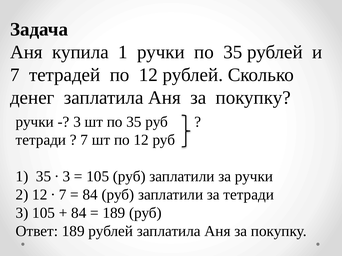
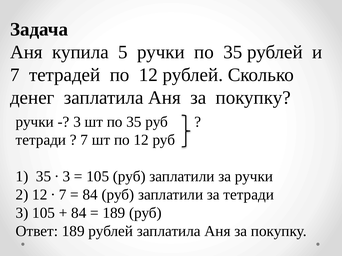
купила 1: 1 -> 5 (123, 52)
